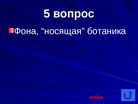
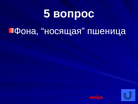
ботаника: ботаника -> пшеница (107, 31)
